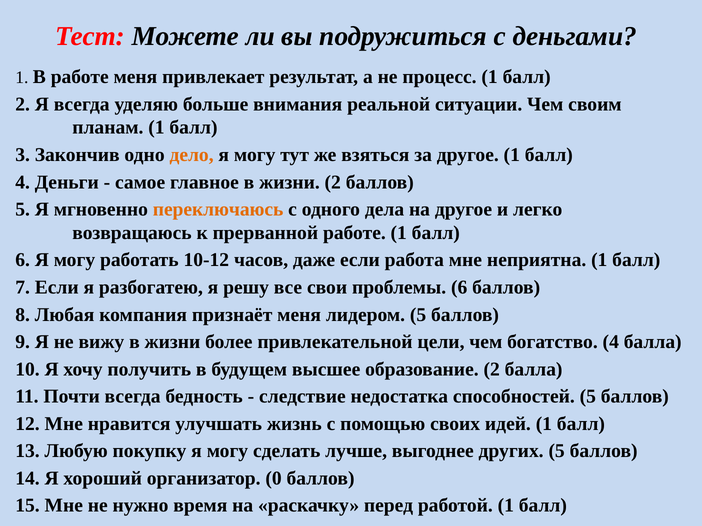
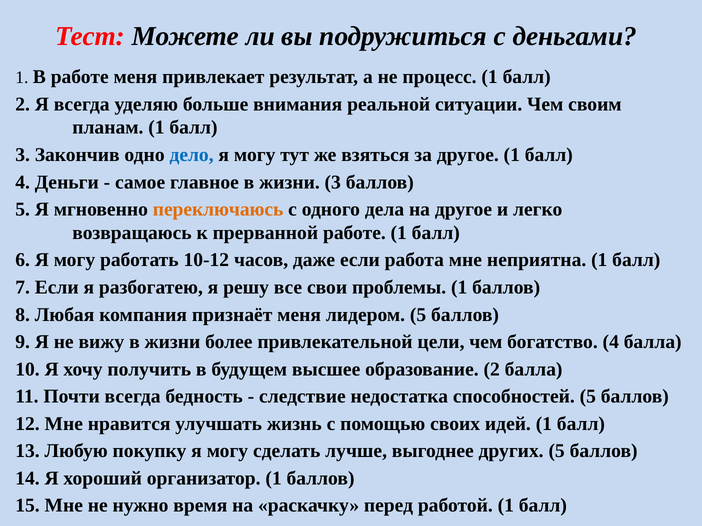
дело colour: orange -> blue (192, 155)
жизни 2: 2 -> 3 (333, 182)
проблемы 6: 6 -> 1 (459, 288)
организатор 0: 0 -> 1 (274, 479)
